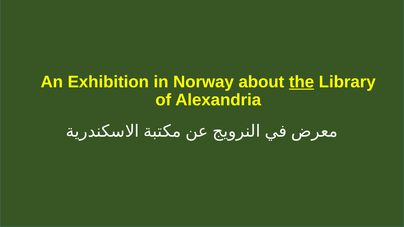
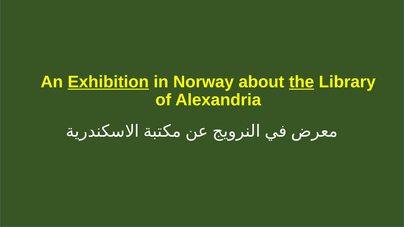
Exhibition underline: none -> present (108, 82)
